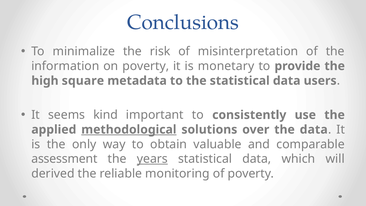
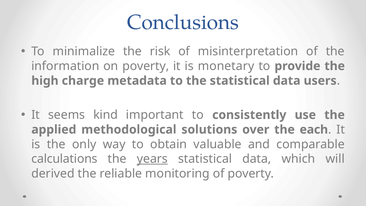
square: square -> charge (83, 81)
methodological underline: present -> none (129, 130)
the data: data -> each (314, 130)
assessment: assessment -> calculations (64, 159)
